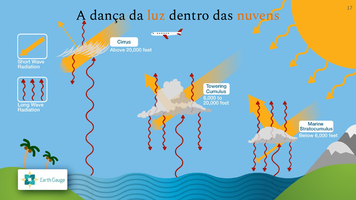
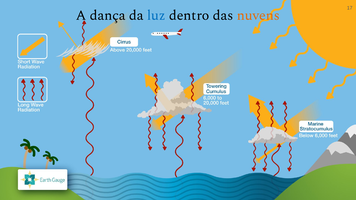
luz colour: orange -> blue (156, 15)
